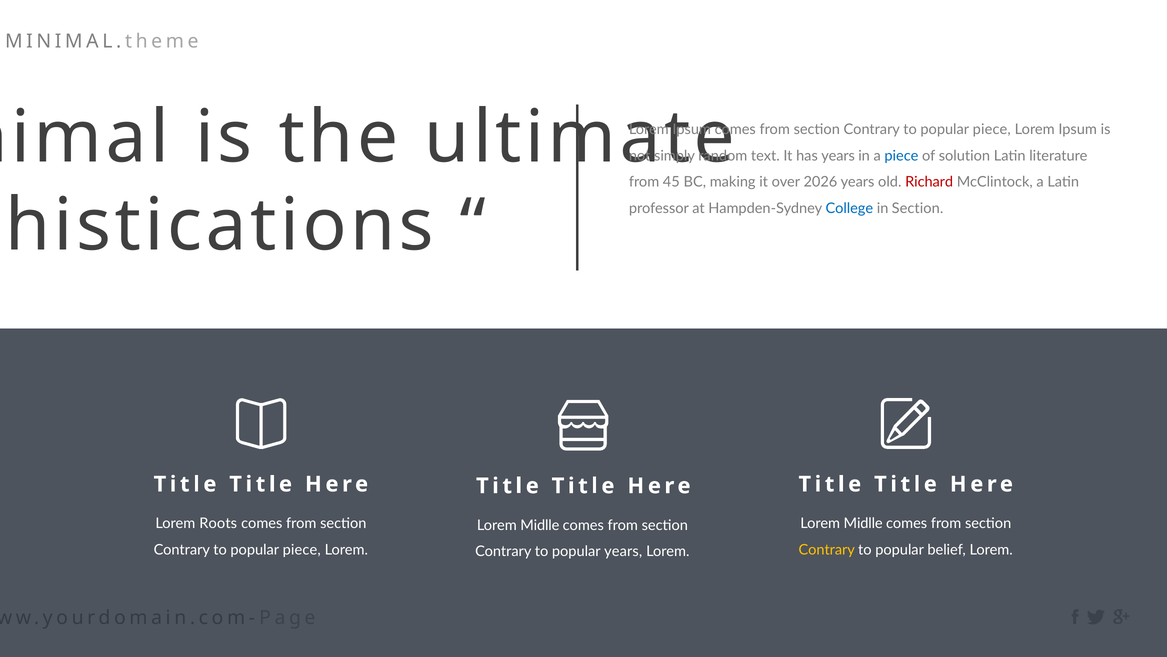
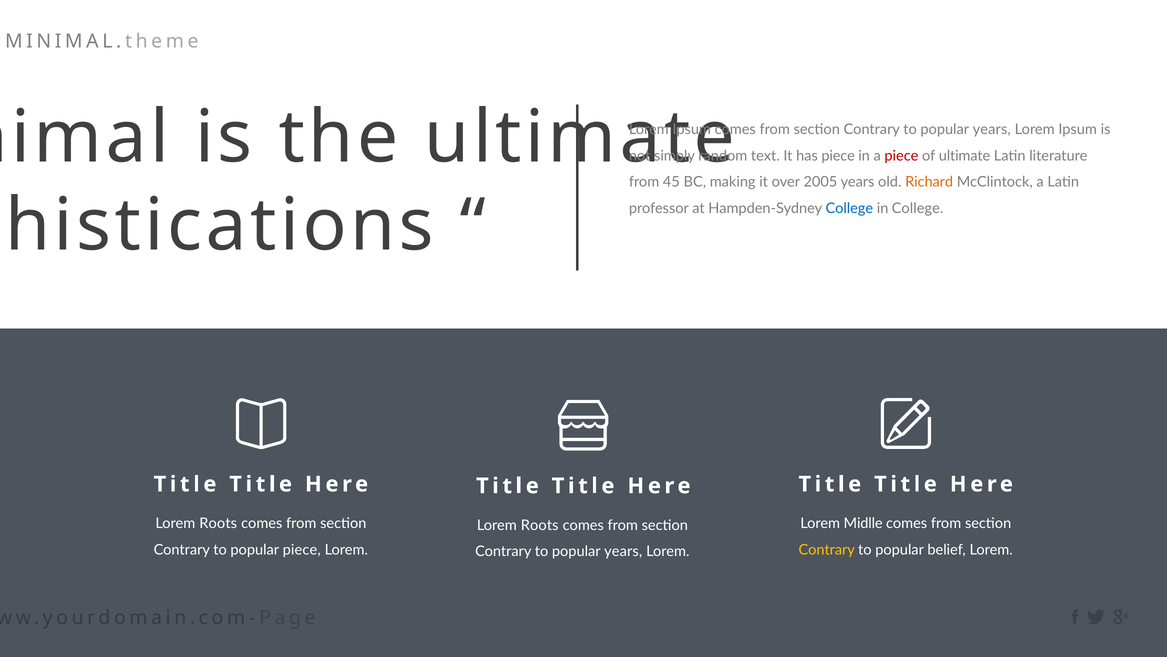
piece: piece -> years (992, 130)
has years: years -> piece (838, 156)
piece colour: blue -> red (901, 156)
of solution: solution -> ultimate (965, 156)
2026: 2026 -> 2005 (820, 182)
Richard colour: red -> orange (929, 182)
in Section: Section -> College (918, 208)
Midlle: Midlle -> Roots (540, 525)
